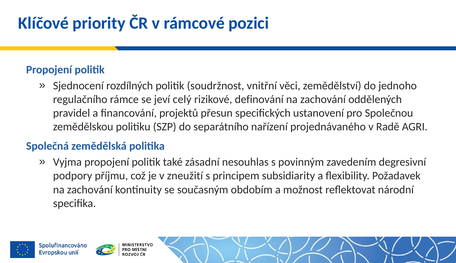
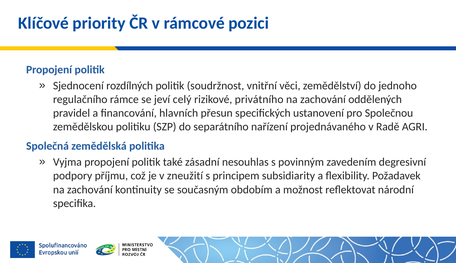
definování: definování -> privátního (259, 99)
projektů: projektů -> hlavních (179, 113)
